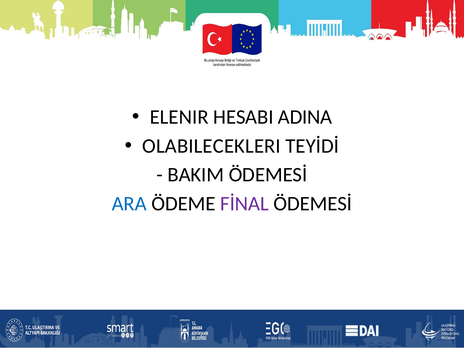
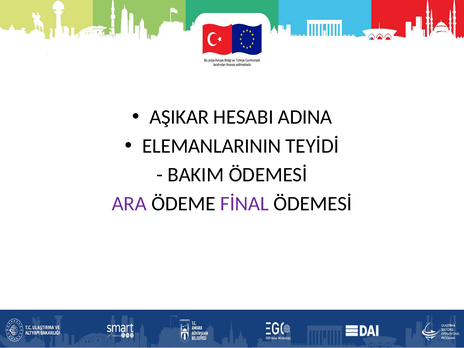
ELENIR: ELENIR -> AŞIKAR (179, 117)
OLABILECEKLERI: OLABILECEKLERI -> ELEMANLARININ (212, 146)
ARA colour: blue -> purple (129, 204)
